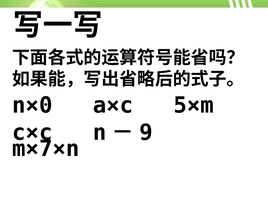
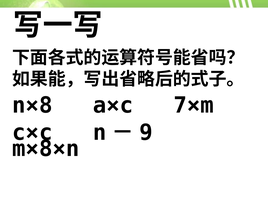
n×0: n×0 -> n×8 (32, 105)
5×m: 5×m -> 7×m (194, 105)
m×7×n: m×7×n -> m×8×n (46, 149)
